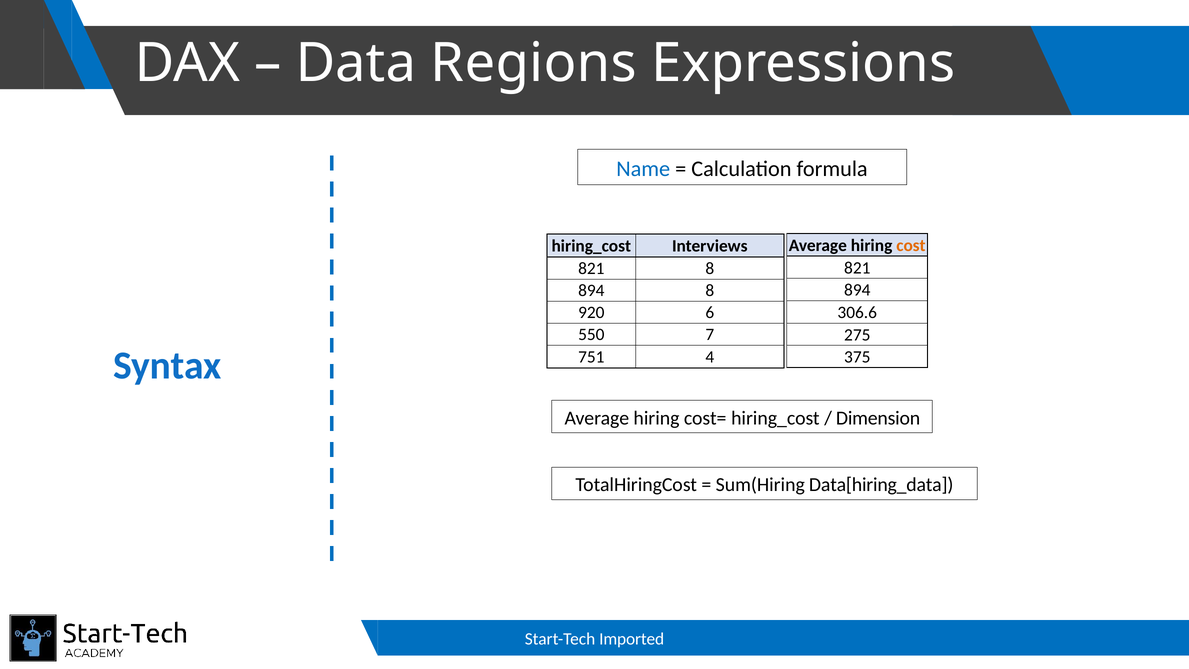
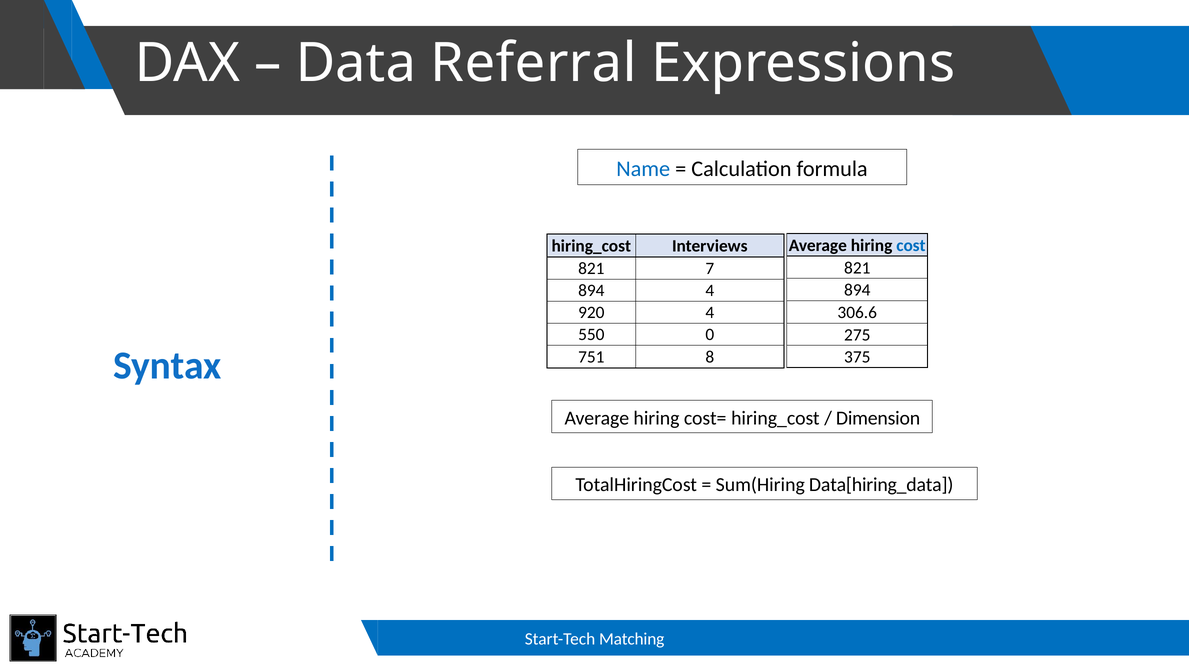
Regions: Regions -> Referral (534, 63)
cost colour: orange -> blue (911, 245)
821 8: 8 -> 7 (710, 269)
894 8: 8 -> 4 (710, 291)
920 6: 6 -> 4 (710, 313)
7: 7 -> 0 (710, 335)
4: 4 -> 8 (710, 357)
Imported: Imported -> Matching (632, 639)
